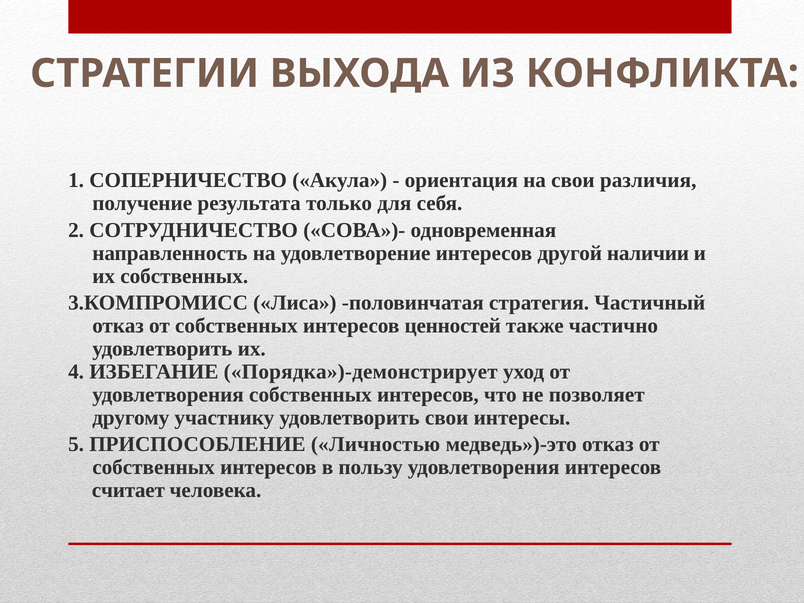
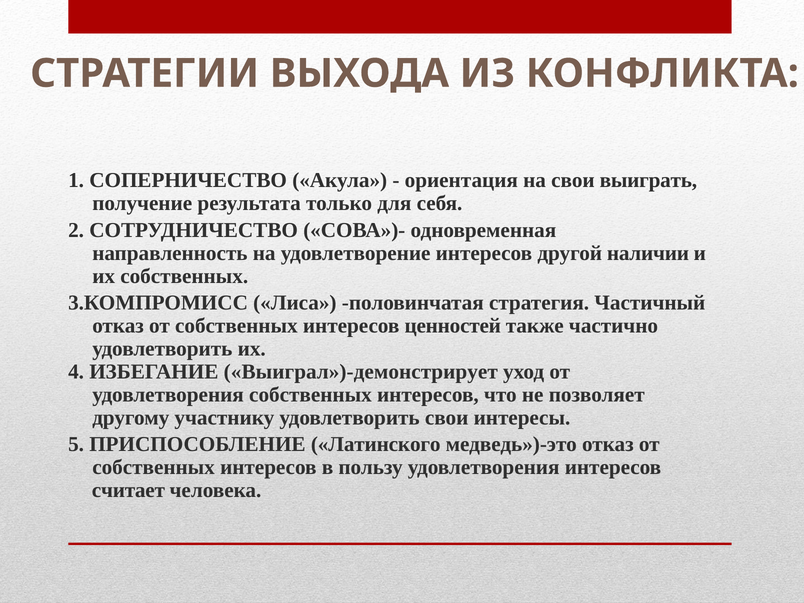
различия: различия -> выиграть (648, 180)
Порядка»)-демонстрирует: Порядка»)-демонстрирует -> Выиграл»)-демонстрирует (361, 372)
Личностью: Личностью -> Латинского (376, 444)
